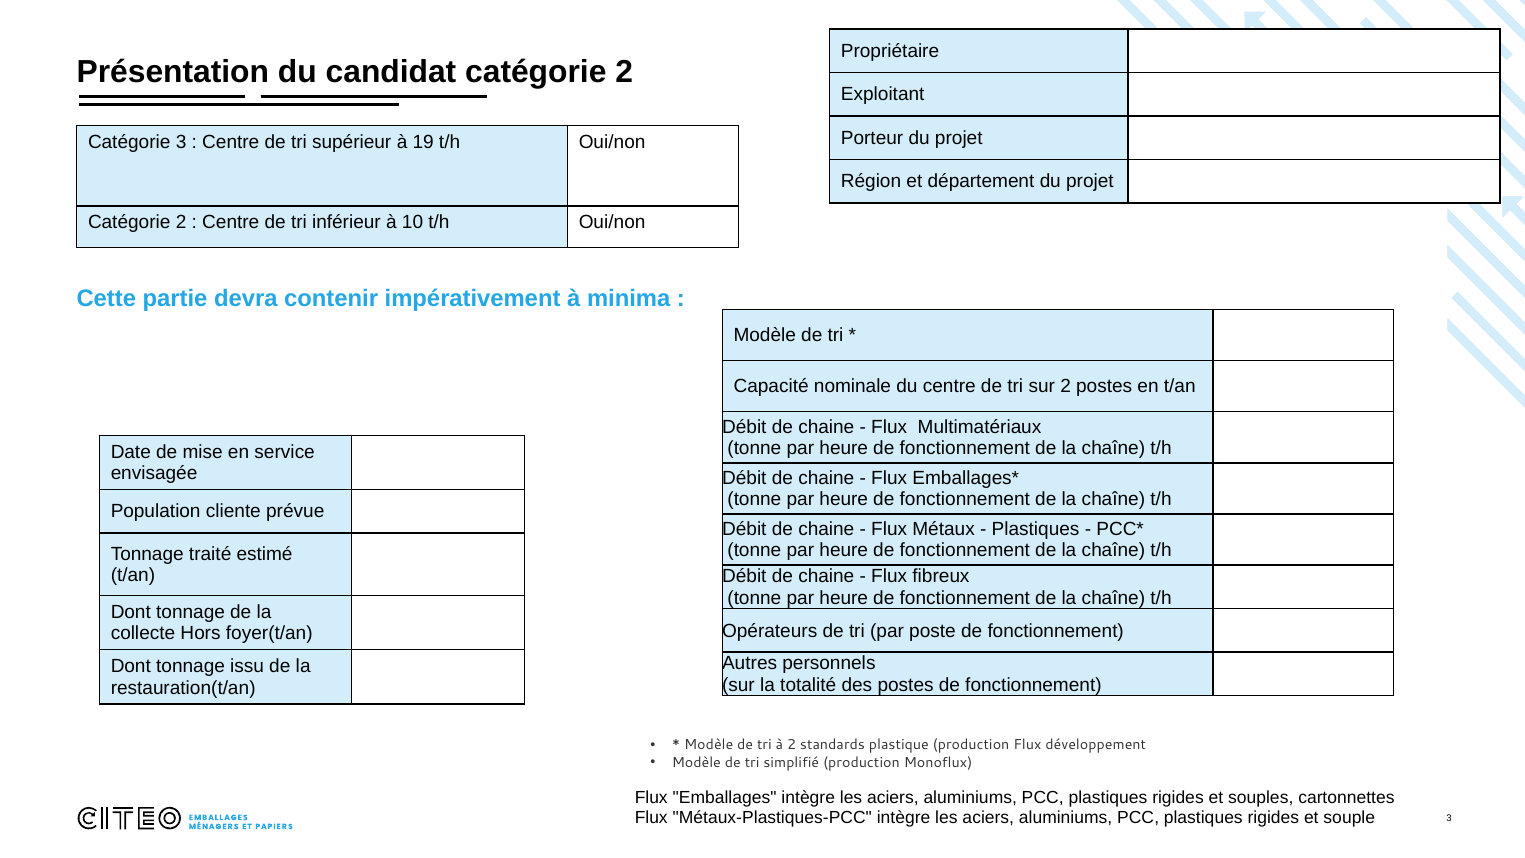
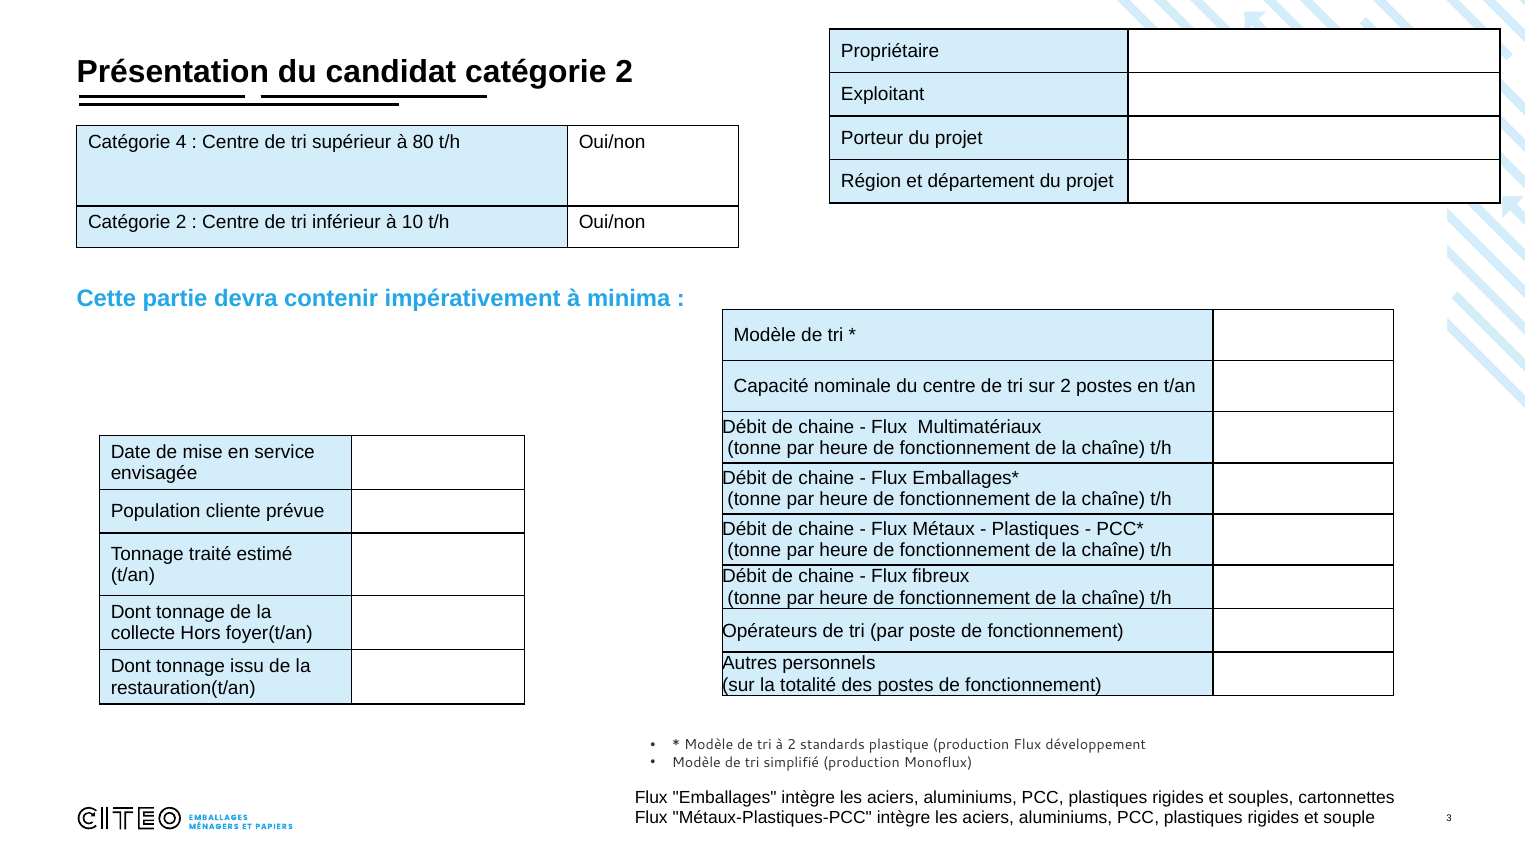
Catégorie 3: 3 -> 4 (181, 142)
19: 19 -> 80 (423, 142)
